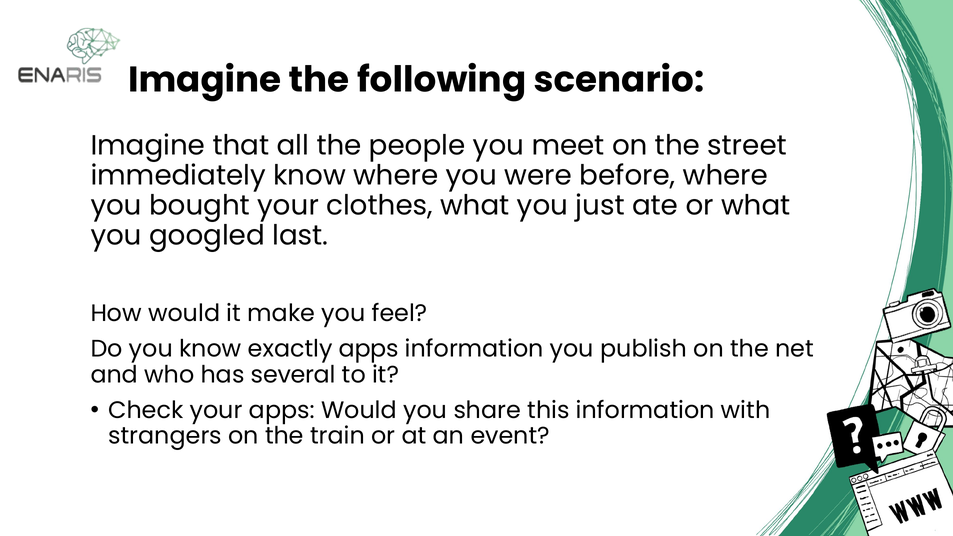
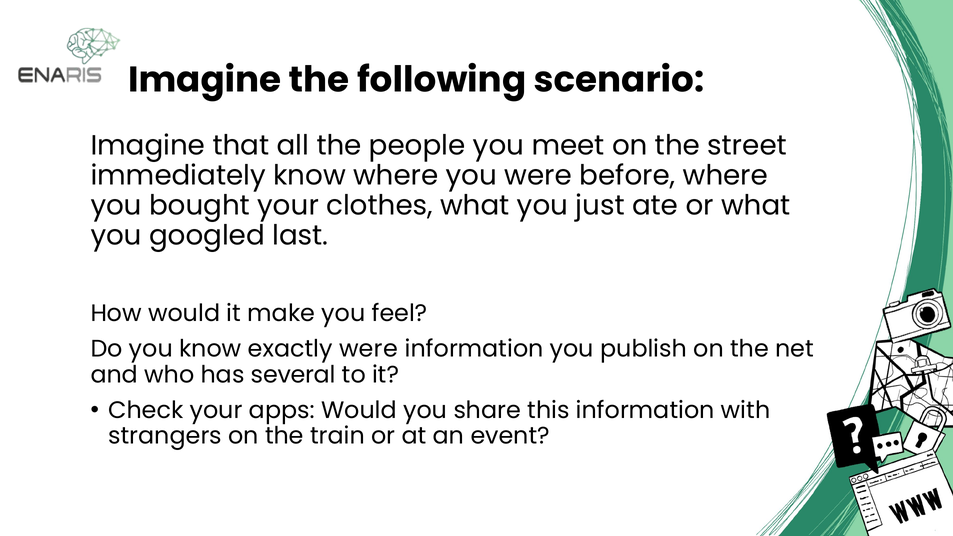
exactly apps: apps -> were (369, 349)
